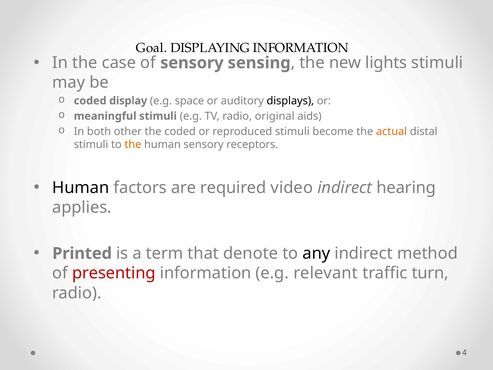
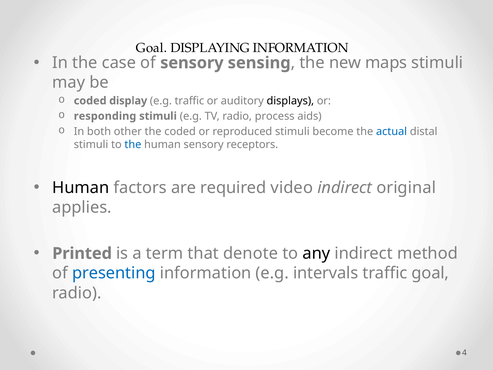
lights: lights -> maps (386, 63)
e.g space: space -> traffic (189, 101)
meaningful: meaningful -> responding (105, 116)
original: original -> process (275, 116)
actual colour: orange -> blue (392, 131)
the colour: orange -> blue (133, 144)
hearing: hearing -> original (406, 188)
presenting colour: red -> blue (114, 273)
relevant: relevant -> intervals (326, 273)
traffic turn: turn -> goal (430, 273)
